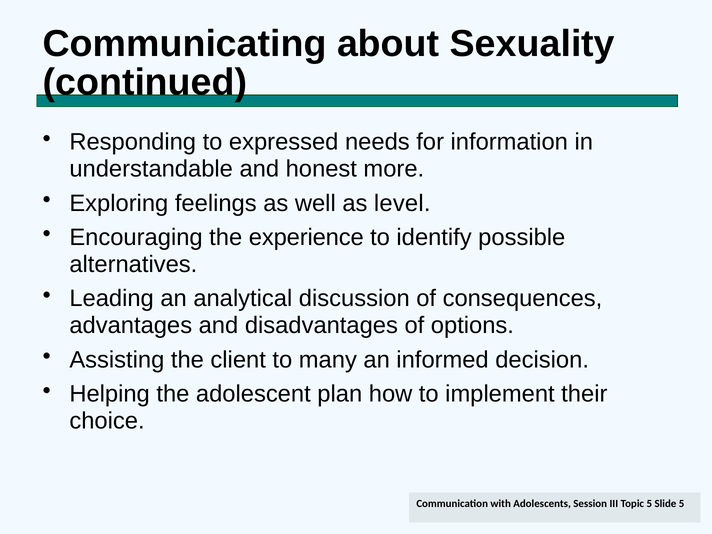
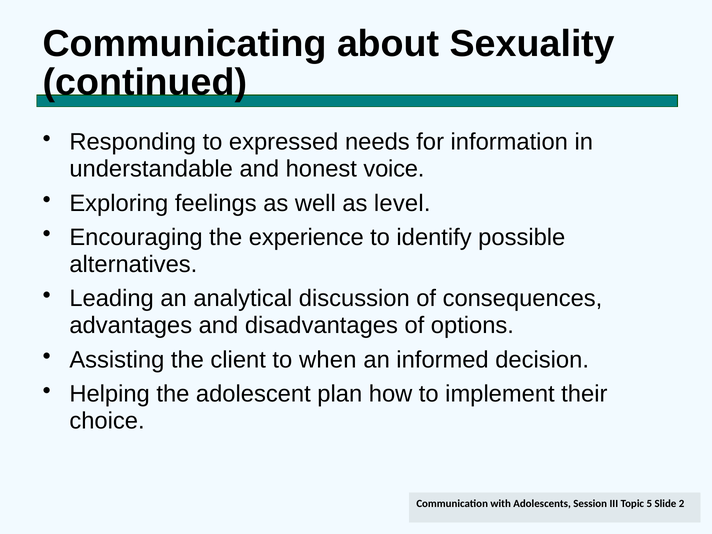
more: more -> voice (394, 169)
many: many -> when (328, 360)
5: 5 -> 2 (682, 504)
